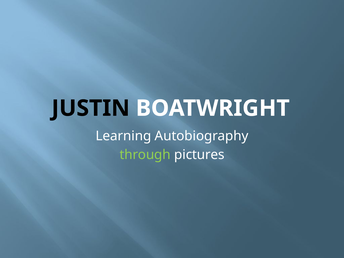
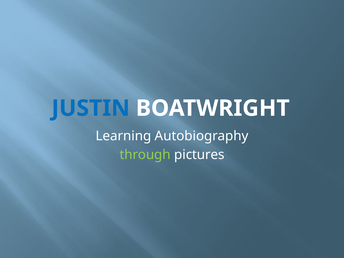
JUSTIN colour: black -> blue (91, 108)
